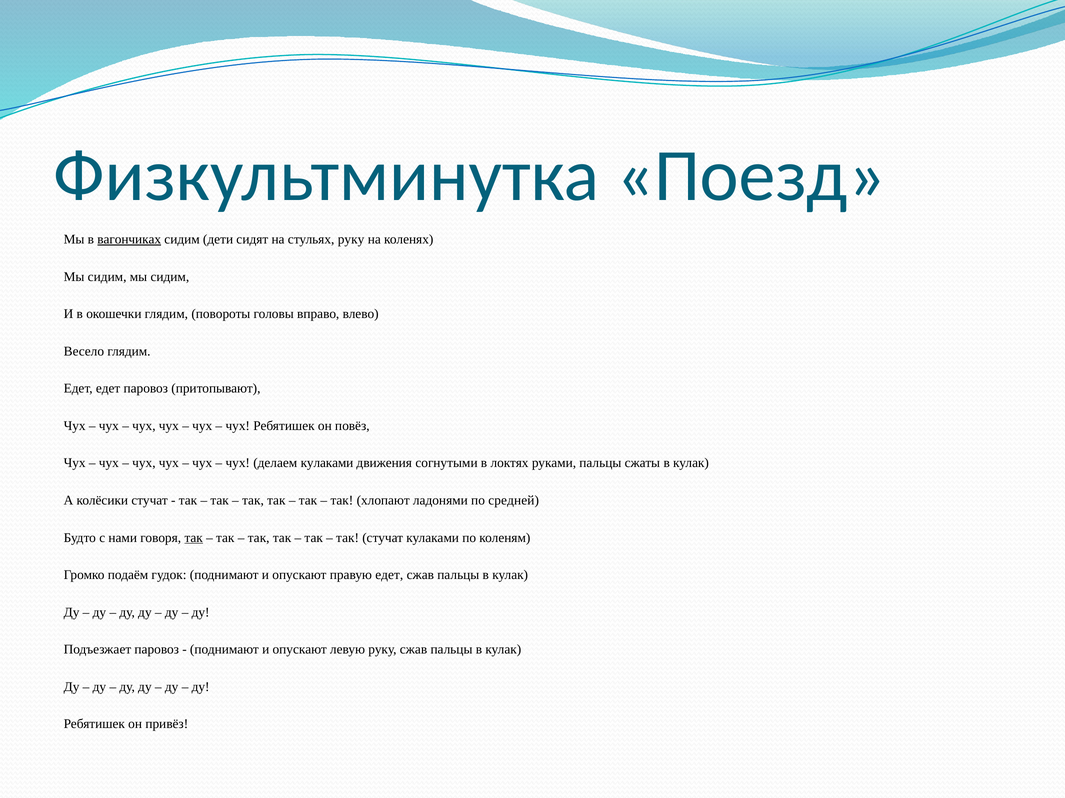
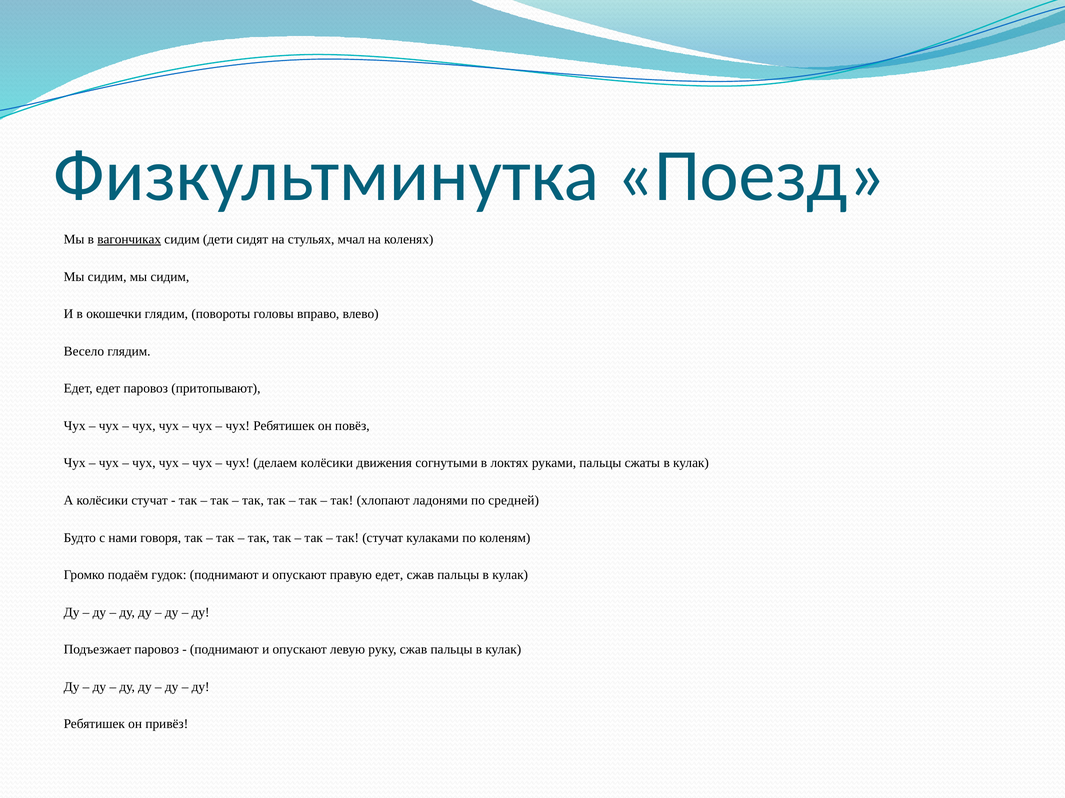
стульях руку: руку -> мчал (351, 240)
делаем кулаками: кулаками -> колёсики (327, 463)
так underline: present -> none (194, 538)
